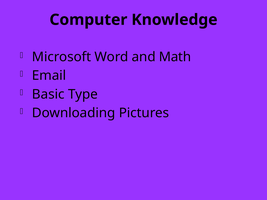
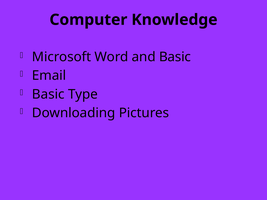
and Math: Math -> Basic (175, 57)
